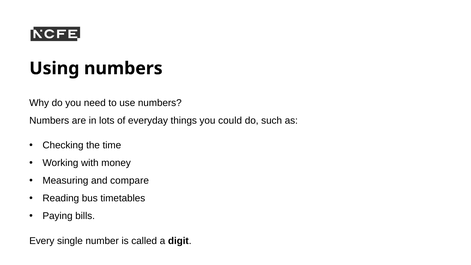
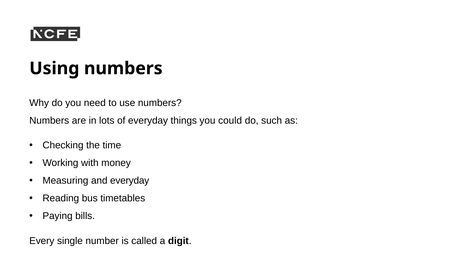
and compare: compare -> everyday (130, 181)
